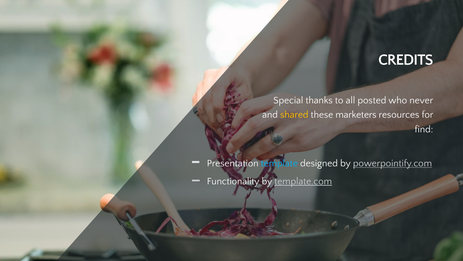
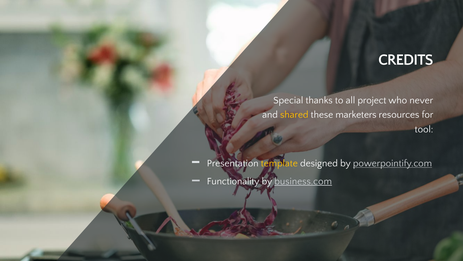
posted: posted -> project (372, 100)
find: find -> tool (424, 129)
template colour: light blue -> yellow (279, 163)
template.com: template.com -> business.com (303, 181)
